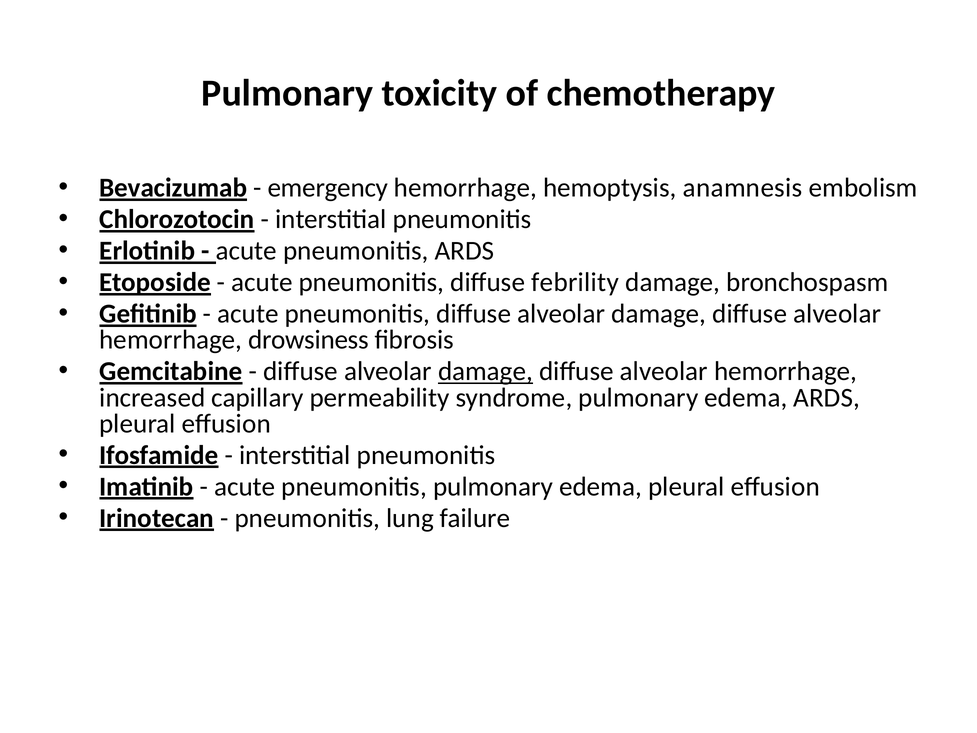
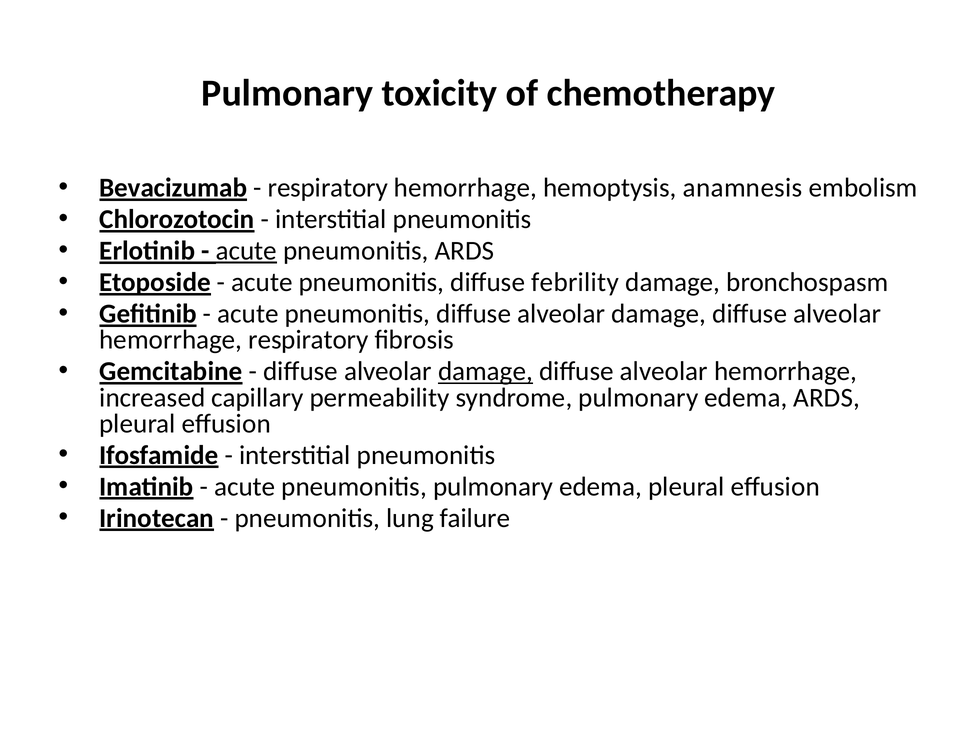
emergency: emergency -> respiratory (328, 188)
acute underline: none -> present (246, 251)
hemorrhage drowsiness: drowsiness -> respiratory (308, 340)
